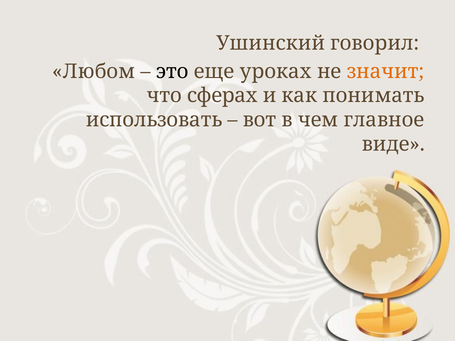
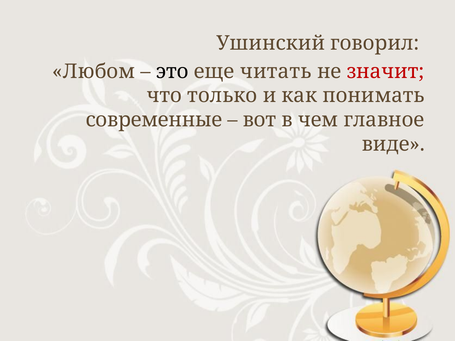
уроках: уроках -> читать (276, 71)
значит colour: orange -> red (386, 71)
сферах: сферах -> только (222, 96)
использовать: использовать -> современные (154, 120)
